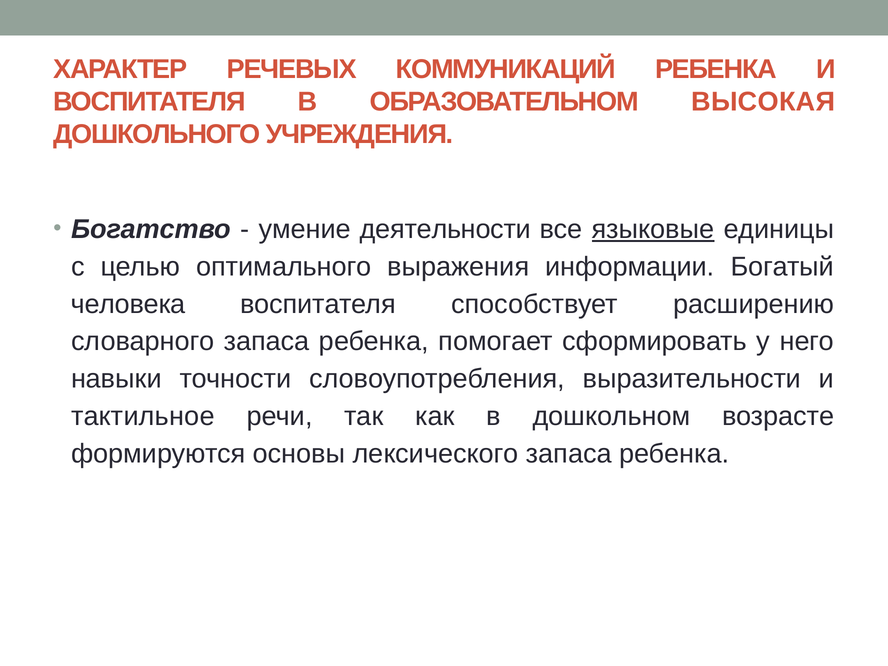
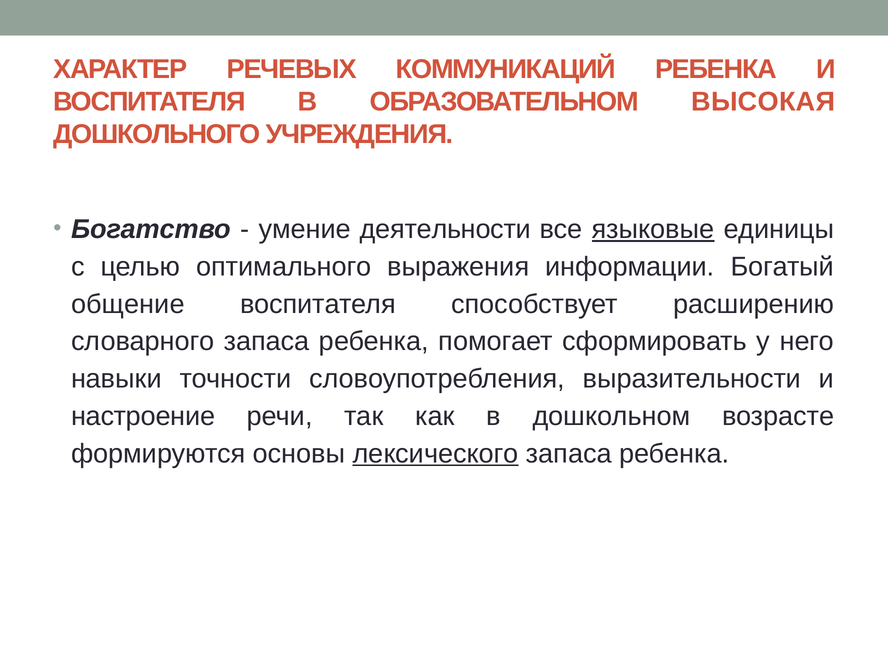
человека: человека -> общение (128, 304)
тактильное: тактильное -> настроение (143, 416)
лексического underline: none -> present (436, 454)
